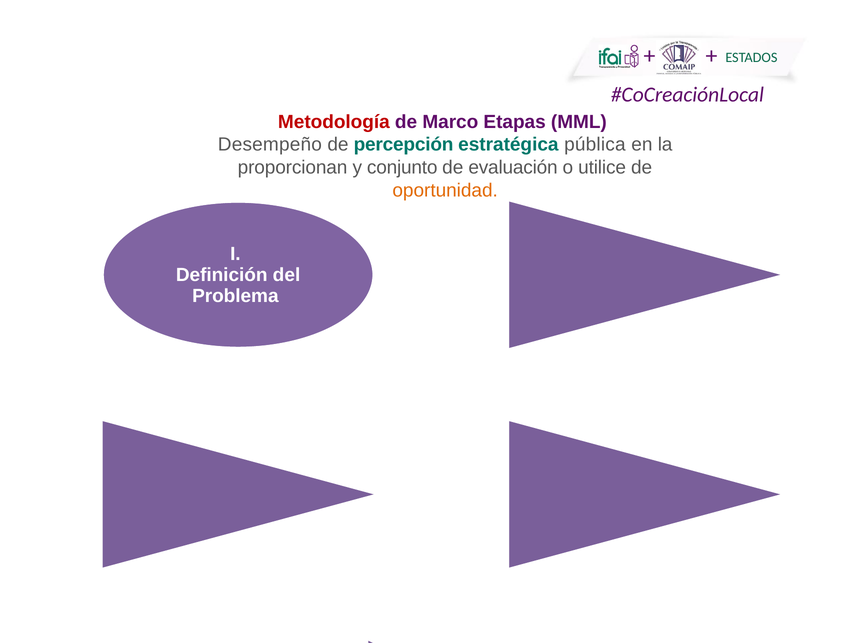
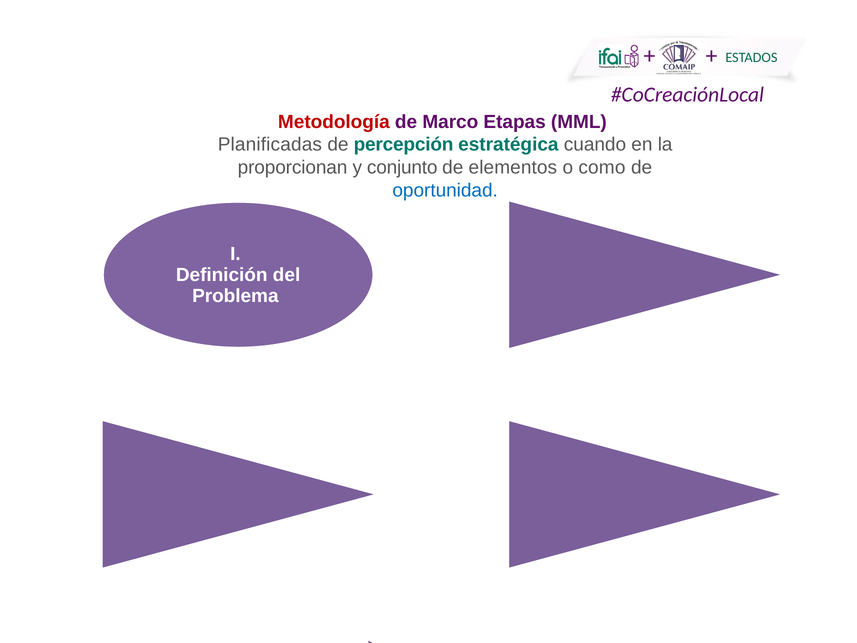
Desempeño: Desempeño -> Planificadas (270, 145)
pública: pública -> cuando (595, 145)
evaluación: evaluación -> elementos (513, 167)
utilice: utilice -> como (602, 167)
oportunidad colour: orange -> blue (445, 190)
